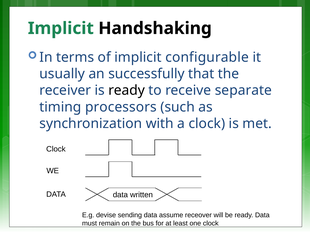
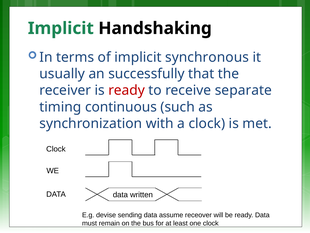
configurable: configurable -> synchronous (207, 57)
ready colour: black -> red (127, 90)
processors: processors -> continuous (121, 107)
